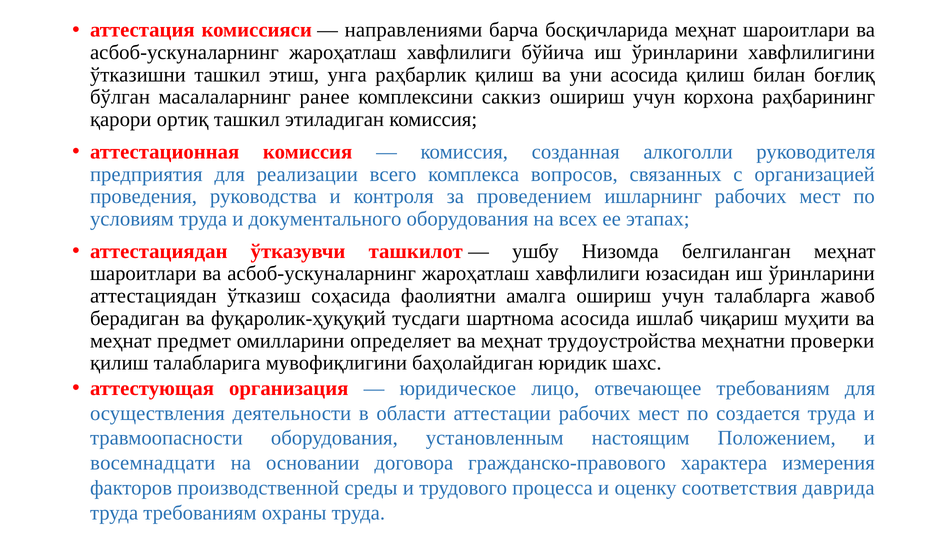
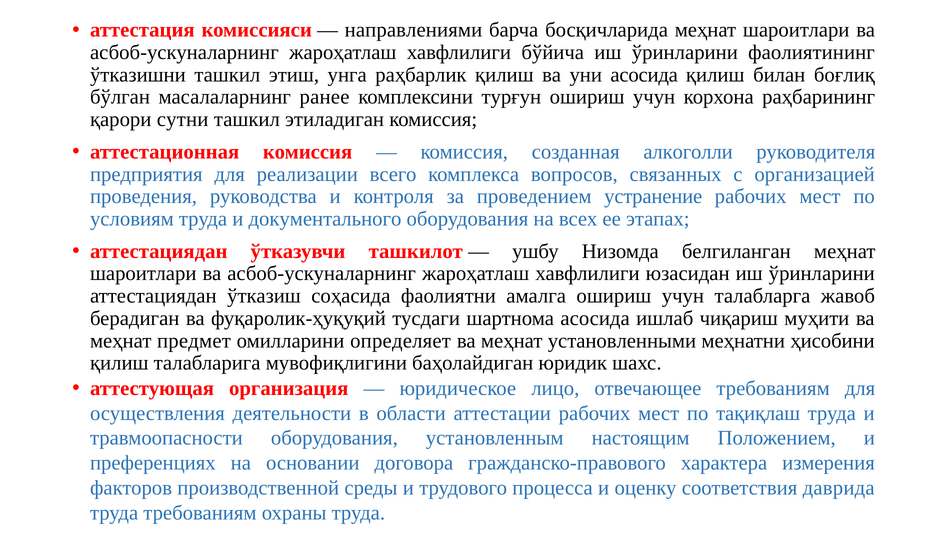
хавфлилигини: хавфлилигини -> фаолиятининг (812, 52)
саккиз: саккиз -> турғун (511, 97)
ортиқ: ортиқ -> сутни (183, 120)
ишларнинг: ишларнинг -> устранение (653, 197)
трудоустройства: трудоустройства -> установленными (622, 341)
проверки: проверки -> ҳисобини (833, 341)
создается: создается -> тақиқлаш (758, 413)
восемнадцати: восемнадцати -> преференциях (153, 463)
